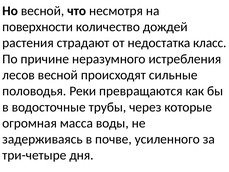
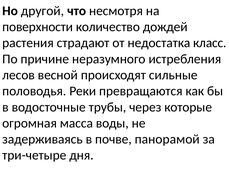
Но весной: весной -> другой (42, 11)
усиленного: усиленного -> панорамой (167, 139)
